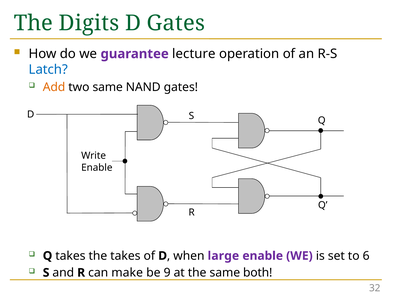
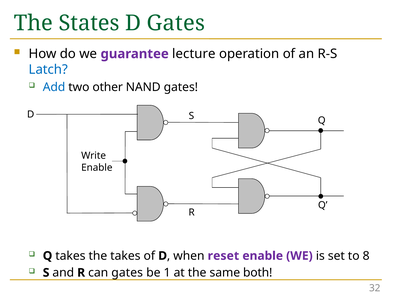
Digits: Digits -> States (89, 23)
Add colour: orange -> blue (54, 87)
two same: same -> other (108, 87)
large: large -> reset (223, 256)
6: 6 -> 8 (366, 256)
can make: make -> gates (127, 273)
9: 9 -> 1 (167, 273)
